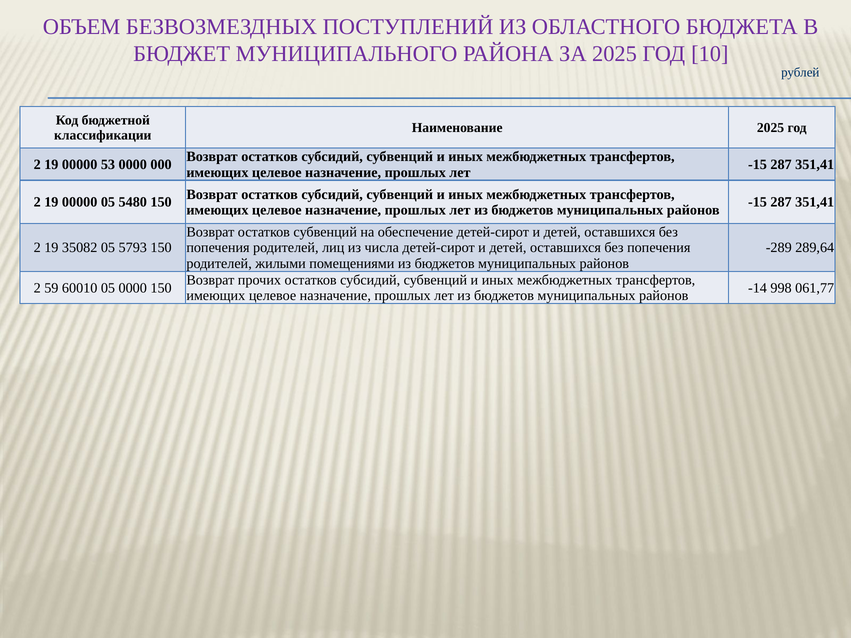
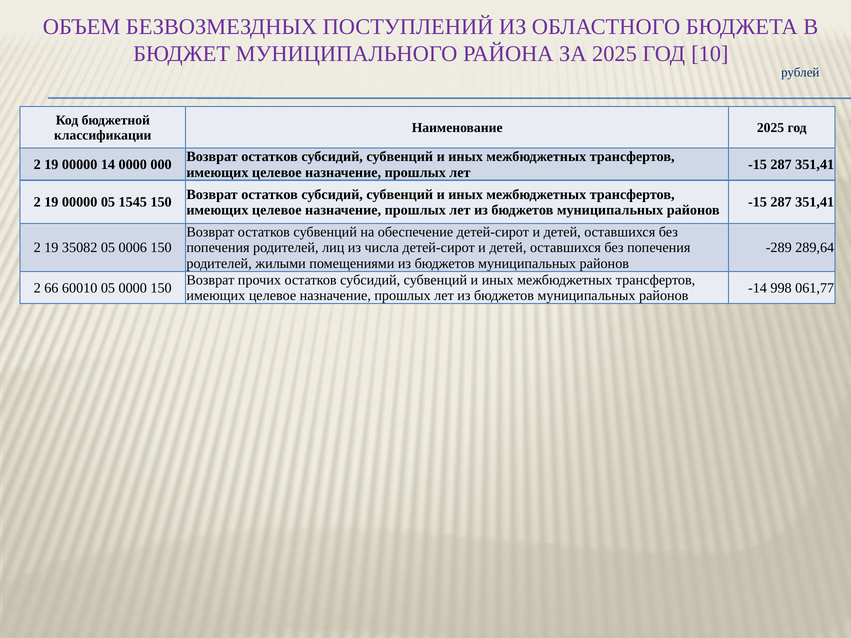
53: 53 -> 14 (108, 165)
5480: 5480 -> 1545 (133, 202)
5793: 5793 -> 0006 (133, 248)
59: 59 -> 66 (51, 288)
